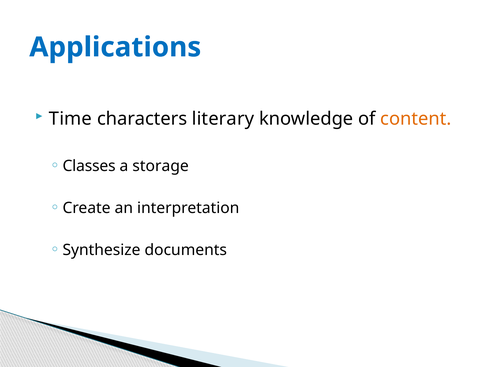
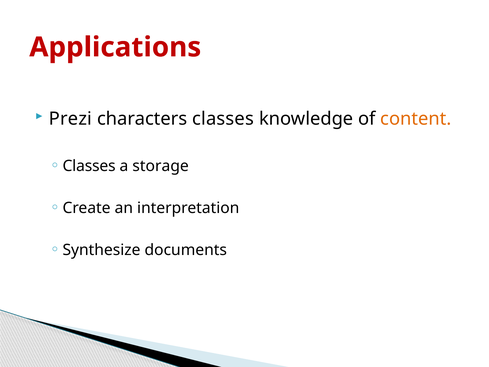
Applications colour: blue -> red (115, 47)
Time: Time -> Prezi (70, 119)
characters literary: literary -> classes (223, 119)
